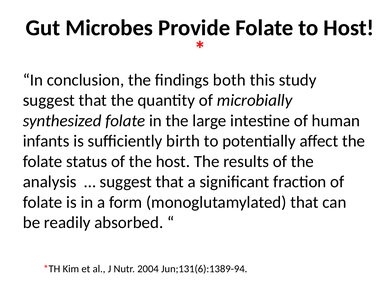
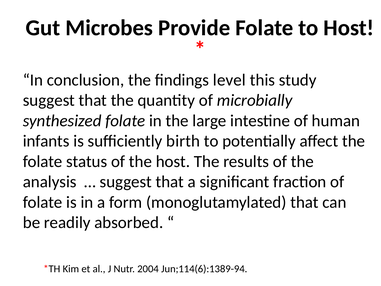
both: both -> level (229, 80)
Jun;131(6):1389-94: Jun;131(6):1389-94 -> Jun;114(6):1389-94 (204, 269)
